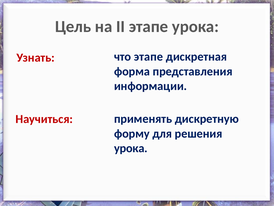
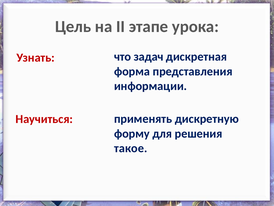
что этапе: этапе -> задач (149, 57)
урока: урока -> такое (131, 148)
